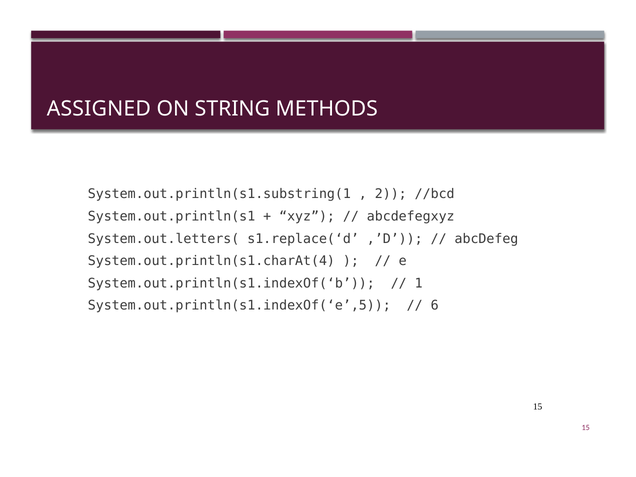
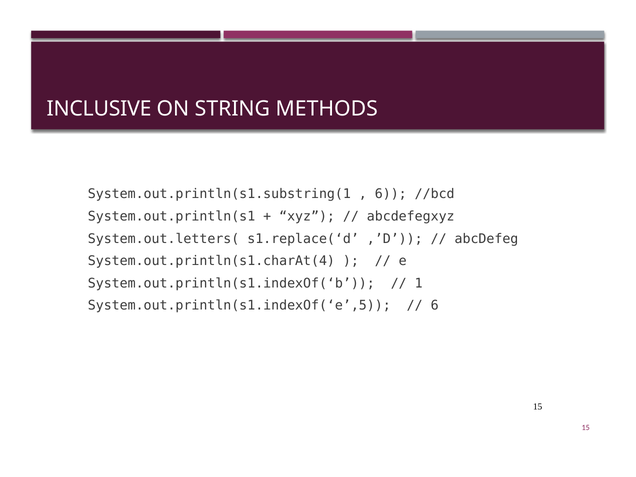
ASSIGNED: ASSIGNED -> INCLUSIVE (99, 109)
2: 2 -> 6 (391, 194)
